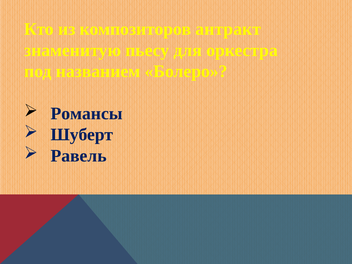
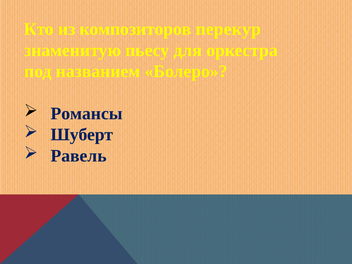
антракт: антракт -> перекур (228, 29)
